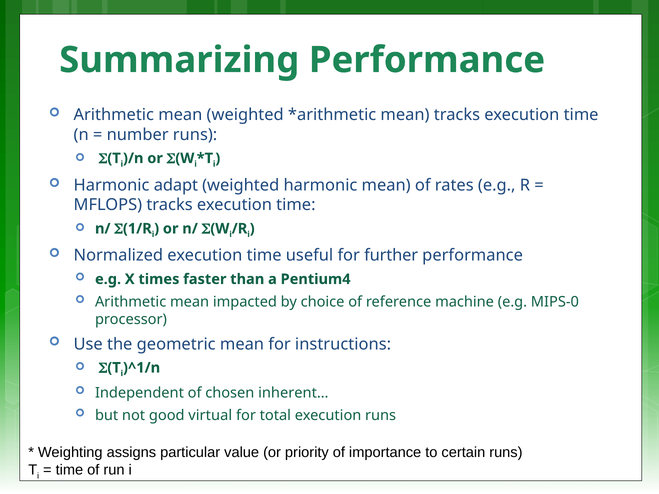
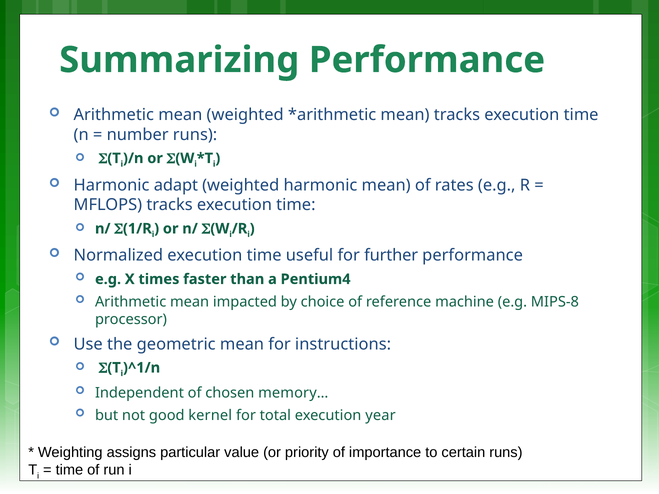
MIPS-0: MIPS-0 -> MIPS-8 (555, 302)
inherent…: inherent… -> memory… (293, 393)
virtual: virtual -> kernel (210, 416)
execution runs: runs -> year (380, 416)
